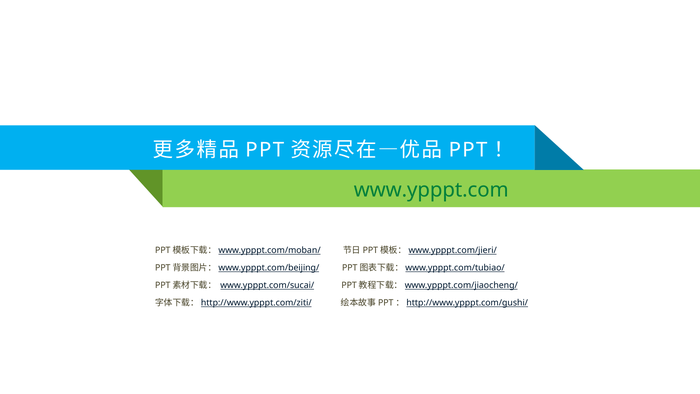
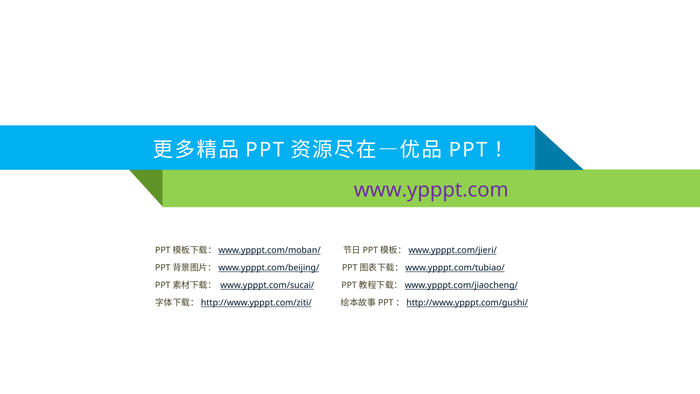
www.ypppt.com colour: green -> purple (431, 190)
